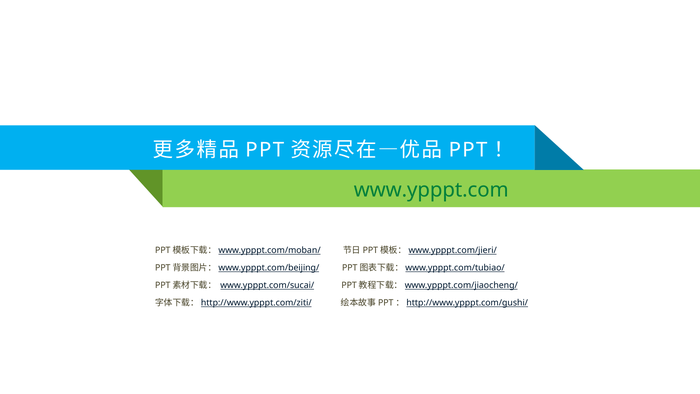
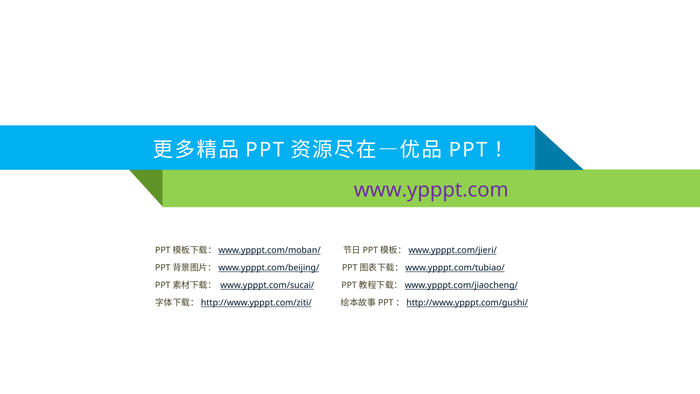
www.ypppt.com colour: green -> purple (431, 190)
